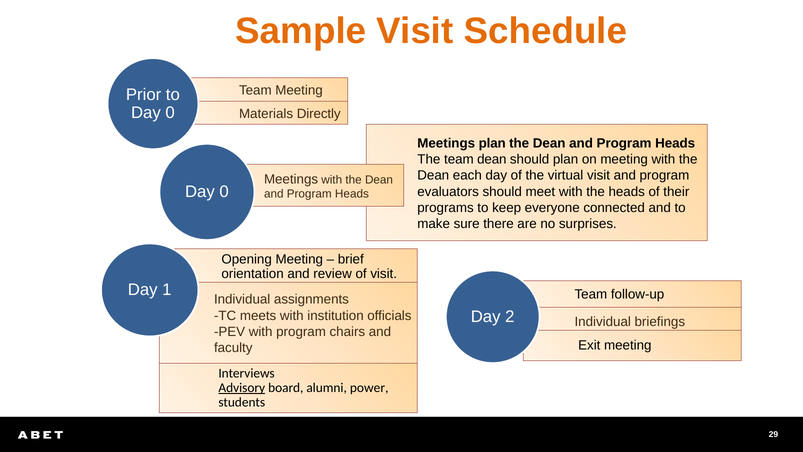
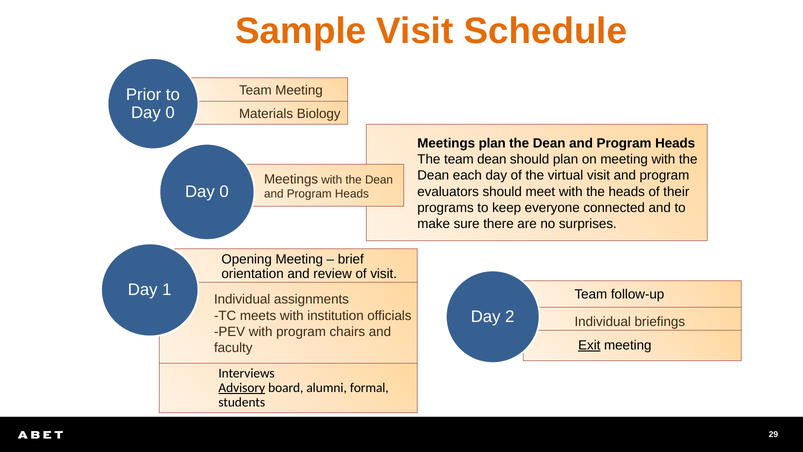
Directly: Directly -> Biology (319, 114)
Exit underline: none -> present (589, 345)
power: power -> formal (369, 388)
